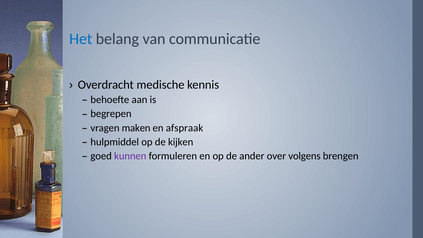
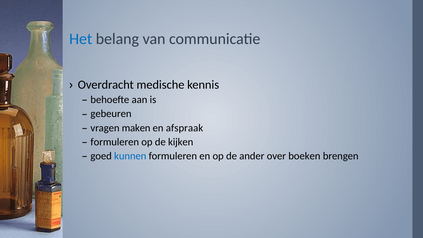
begrepen: begrepen -> gebeuren (111, 114)
hulpmiddel: hulpmiddel -> formuleren (115, 142)
kunnen colour: purple -> blue (130, 156)
volgens: volgens -> boeken (304, 156)
